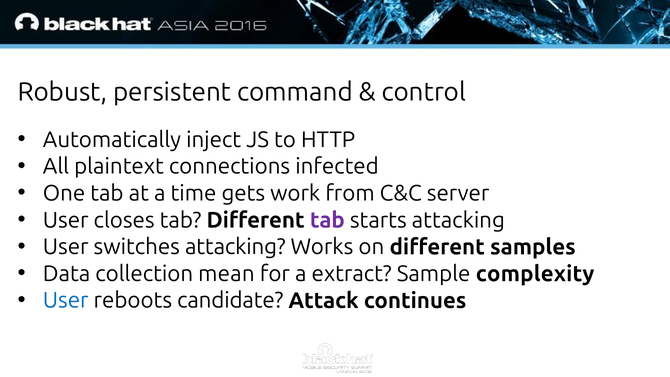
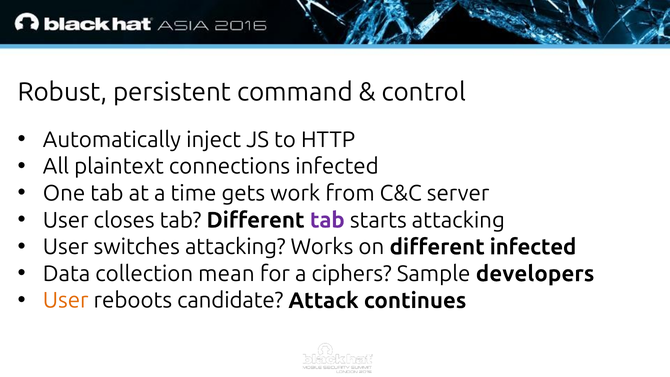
different samples: samples -> infected (533, 247)
extract: extract -> ciphers (352, 274)
complexity: complexity -> developers (535, 274)
User colour: blue -> orange (66, 300)
